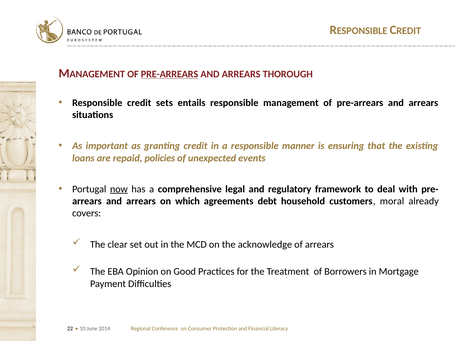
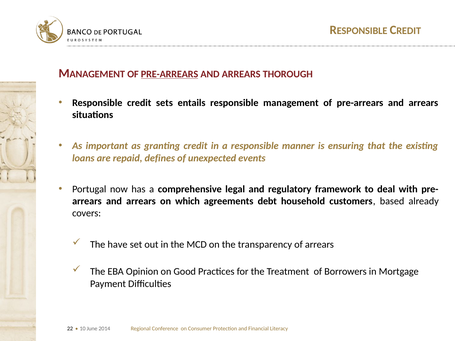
policies: policies -> defines (160, 158)
now underline: present -> none (119, 189)
moral: moral -> based (392, 201)
clear: clear -> have (118, 245)
acknowledge: acknowledge -> transparency (265, 245)
